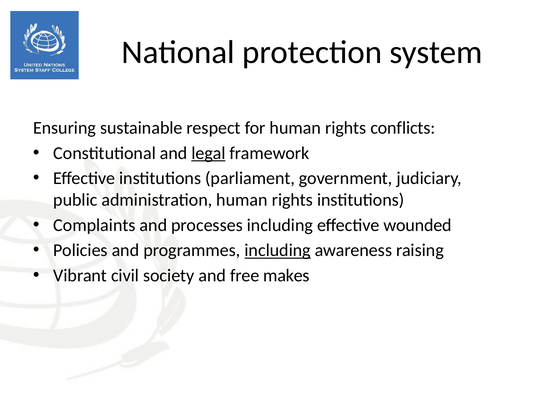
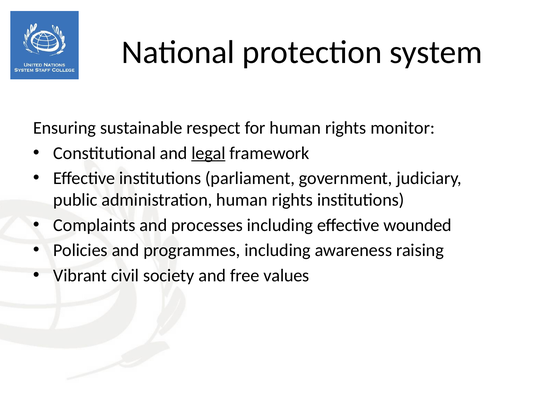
conflicts: conflicts -> monitor (403, 128)
including underline: present -> none (278, 250)
makes: makes -> values (286, 275)
